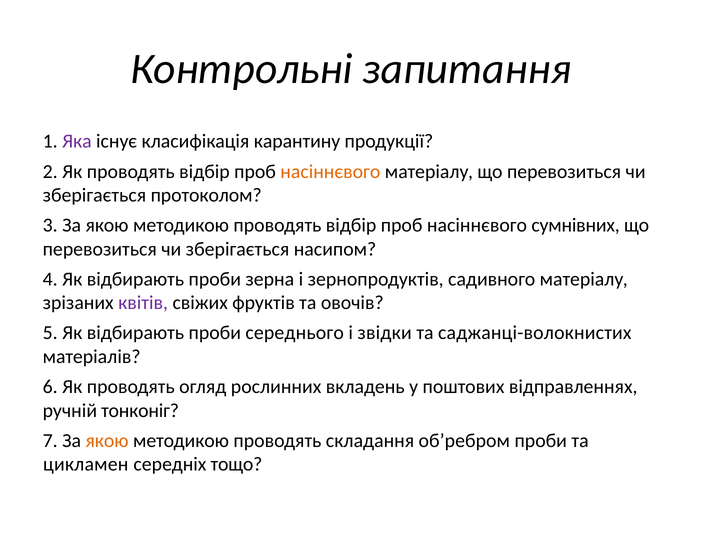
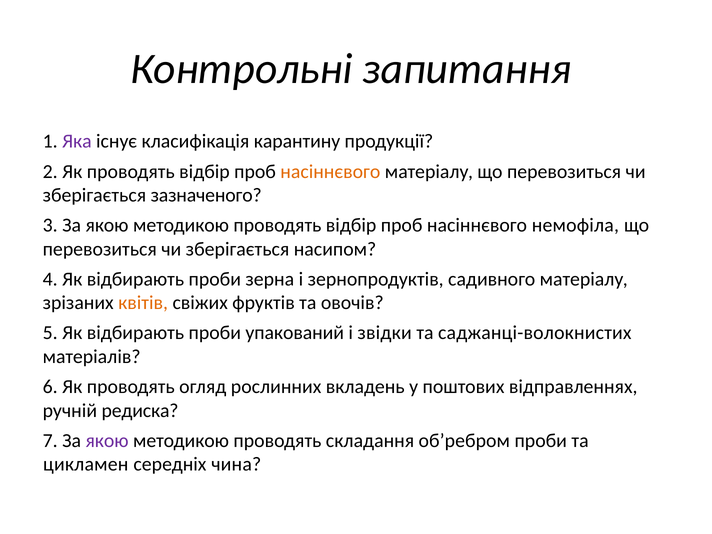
протоколом: протоколом -> зазначеного (206, 195)
сумнівних: сумнівних -> немофіла (575, 225)
квітів colour: purple -> orange (143, 303)
середнього: середнього -> упакований (295, 333)
тонконіг: тонконіг -> редиска (140, 411)
якою colour: orange -> purple (107, 441)
тощо: тощо -> чина (236, 464)
